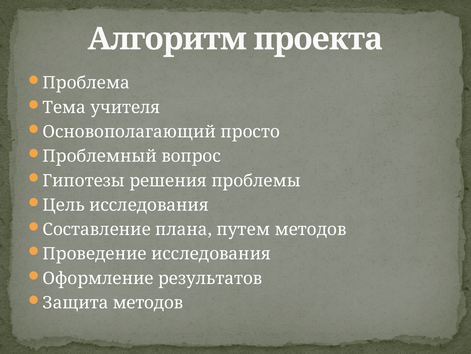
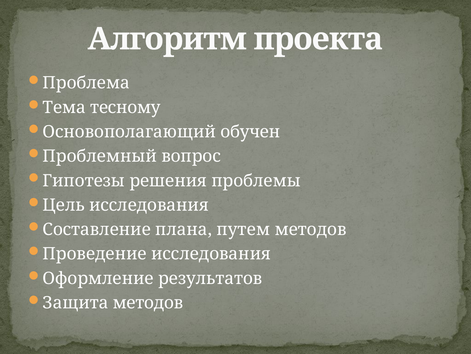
учителя: учителя -> тесному (125, 107)
просто: просто -> обучен (250, 132)
